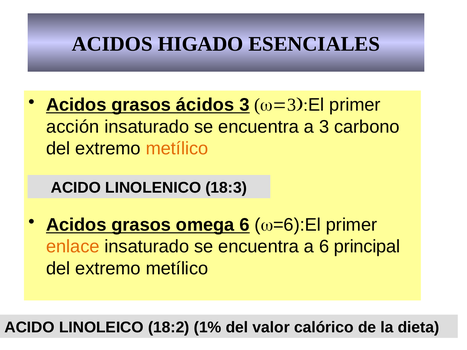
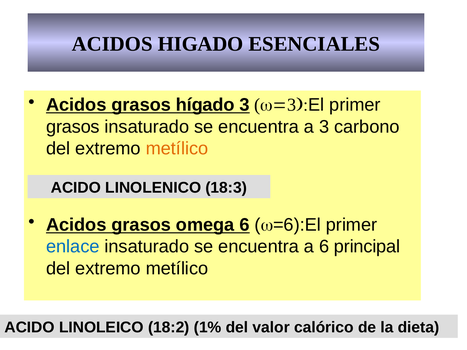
ácidos: ácidos -> hígado (205, 105)
acción: acción -> grasos (73, 127)
enlace colour: orange -> blue (73, 247)
